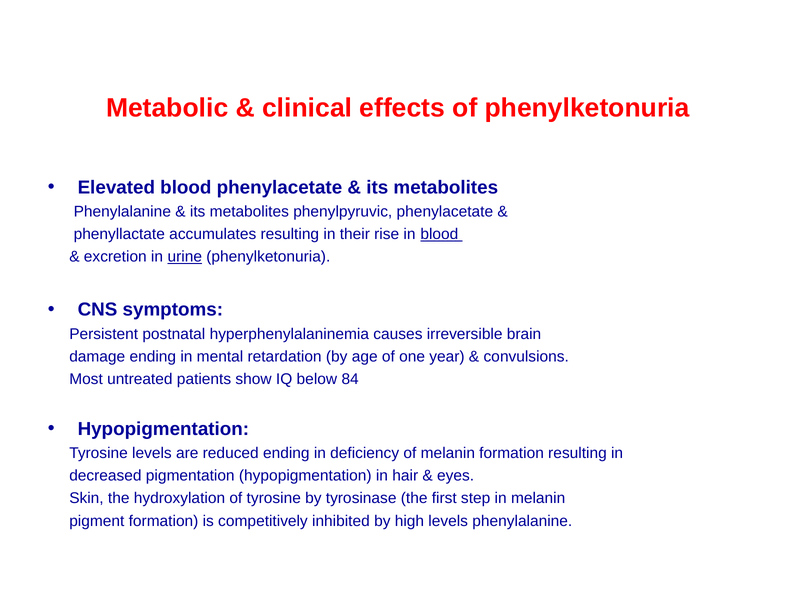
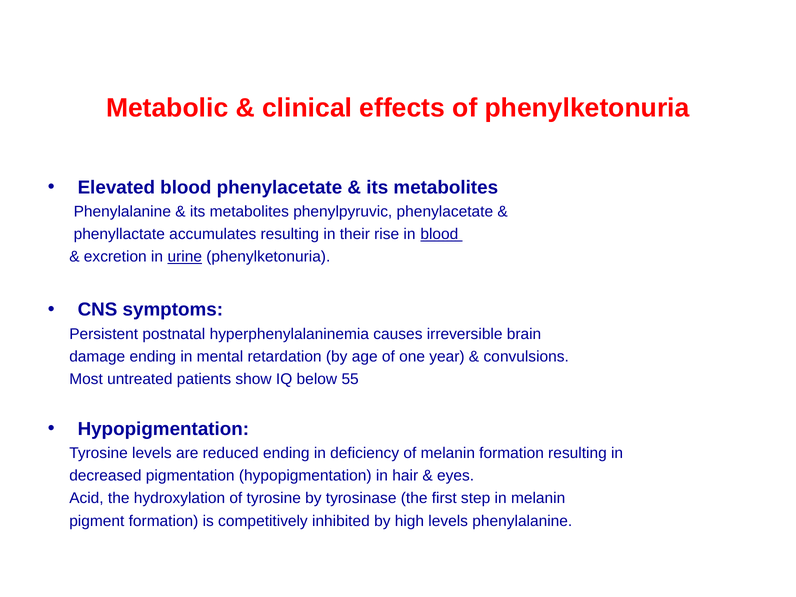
84: 84 -> 55 (350, 379)
Skin: Skin -> Acid (86, 498)
